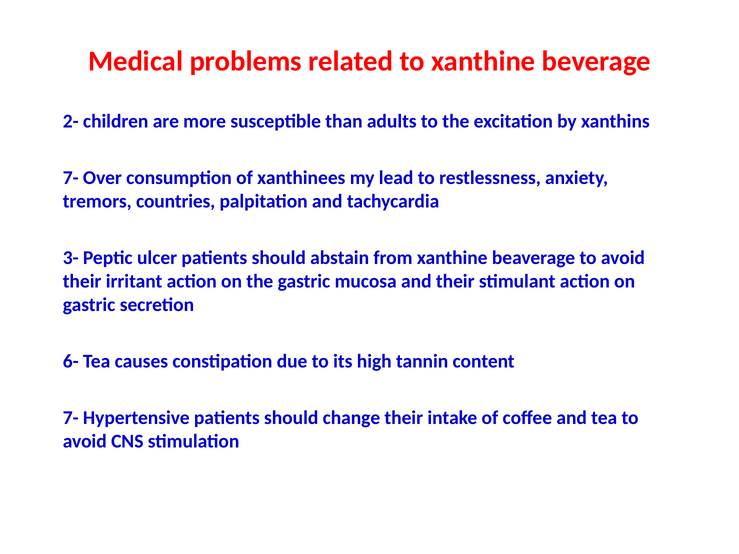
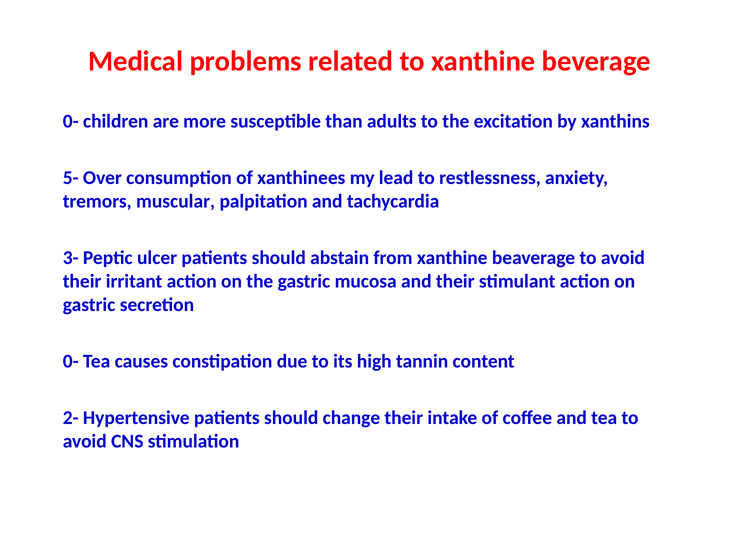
2-: 2- -> 0- (71, 121)
7-: 7- -> 5- (71, 178)
countries: countries -> muscular (176, 201)
6-: 6- -> 0- (71, 361)
7-: 7- -> 2- (71, 418)
